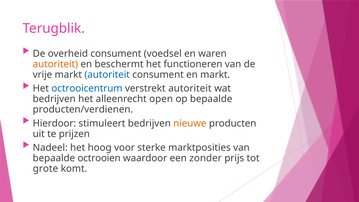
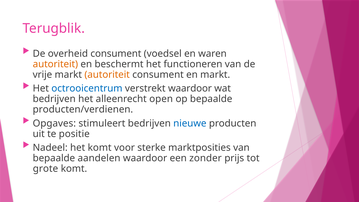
autoriteit colour: blue -> orange (107, 75)
verstrekt autoriteit: autoriteit -> waardoor (190, 88)
Hierdoor: Hierdoor -> Opgaves (54, 123)
nieuwe colour: orange -> blue (190, 123)
prijzen: prijzen -> positie (74, 134)
het hoog: hoog -> komt (100, 148)
octrooien: octrooien -> aandelen (99, 158)
